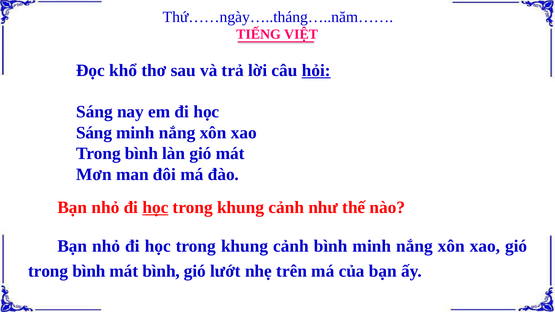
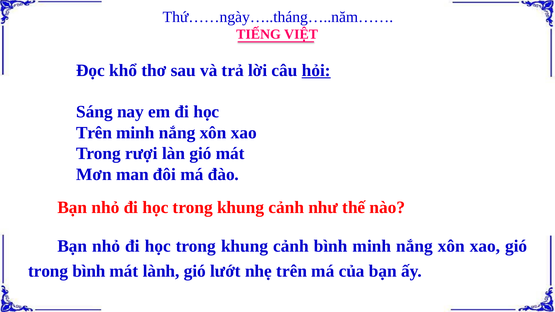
Sáng: Sáng -> Trên (94, 133)
bình: bình -> rượi (141, 153)
học underline: present -> none (155, 207)
mát bình: bình -> lành (161, 271)
